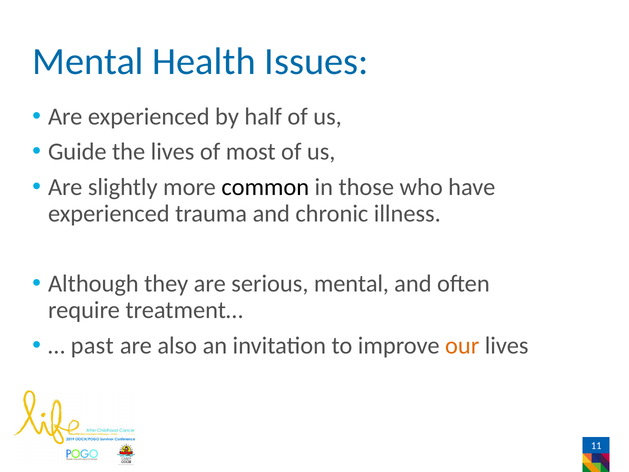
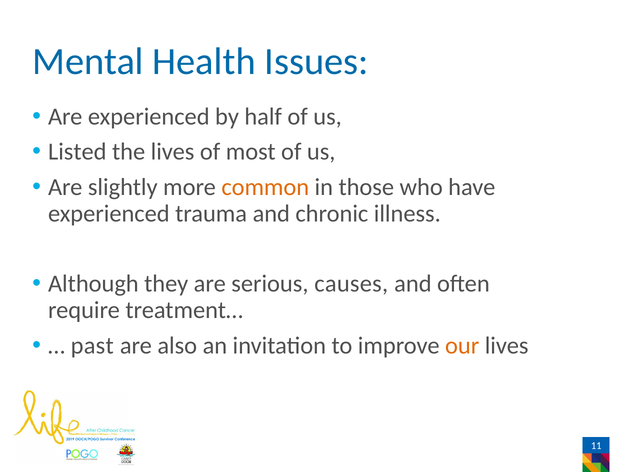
Guide: Guide -> Listed (77, 152)
common colour: black -> orange (265, 187)
serious mental: mental -> causes (351, 284)
